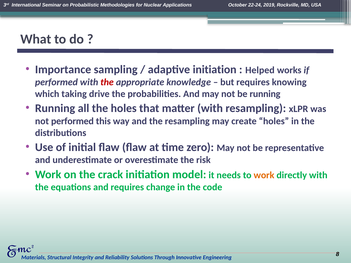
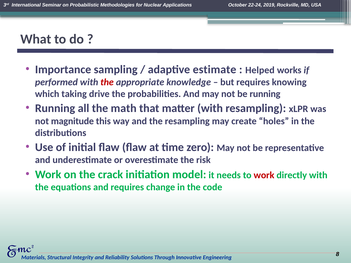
adaptive initiation: initiation -> estimate (215, 70)
the holes: holes -> math (124, 108)
not performed: performed -> magnitude (72, 121)
work colour: orange -> red (264, 175)
